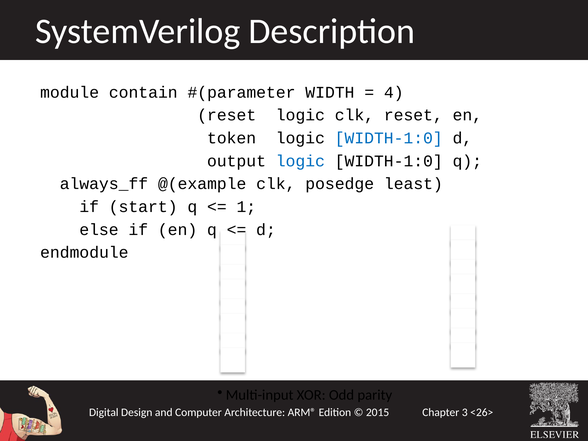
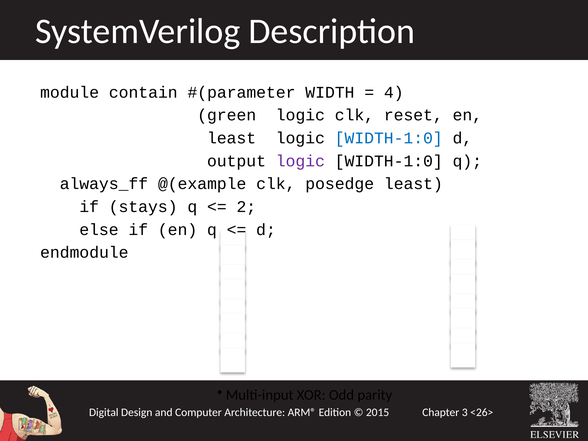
reset: reset -> green (227, 115)
token: token -> least (232, 138)
logic colour: blue -> purple (300, 161)
start: start -> stays (143, 207)
1: 1 -> 2 (246, 207)
